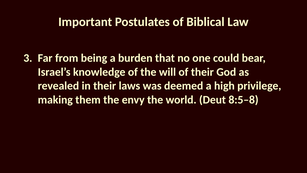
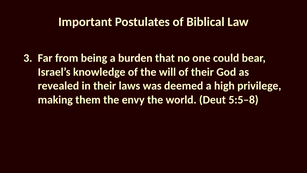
8:5–8: 8:5–8 -> 5:5–8 (243, 100)
